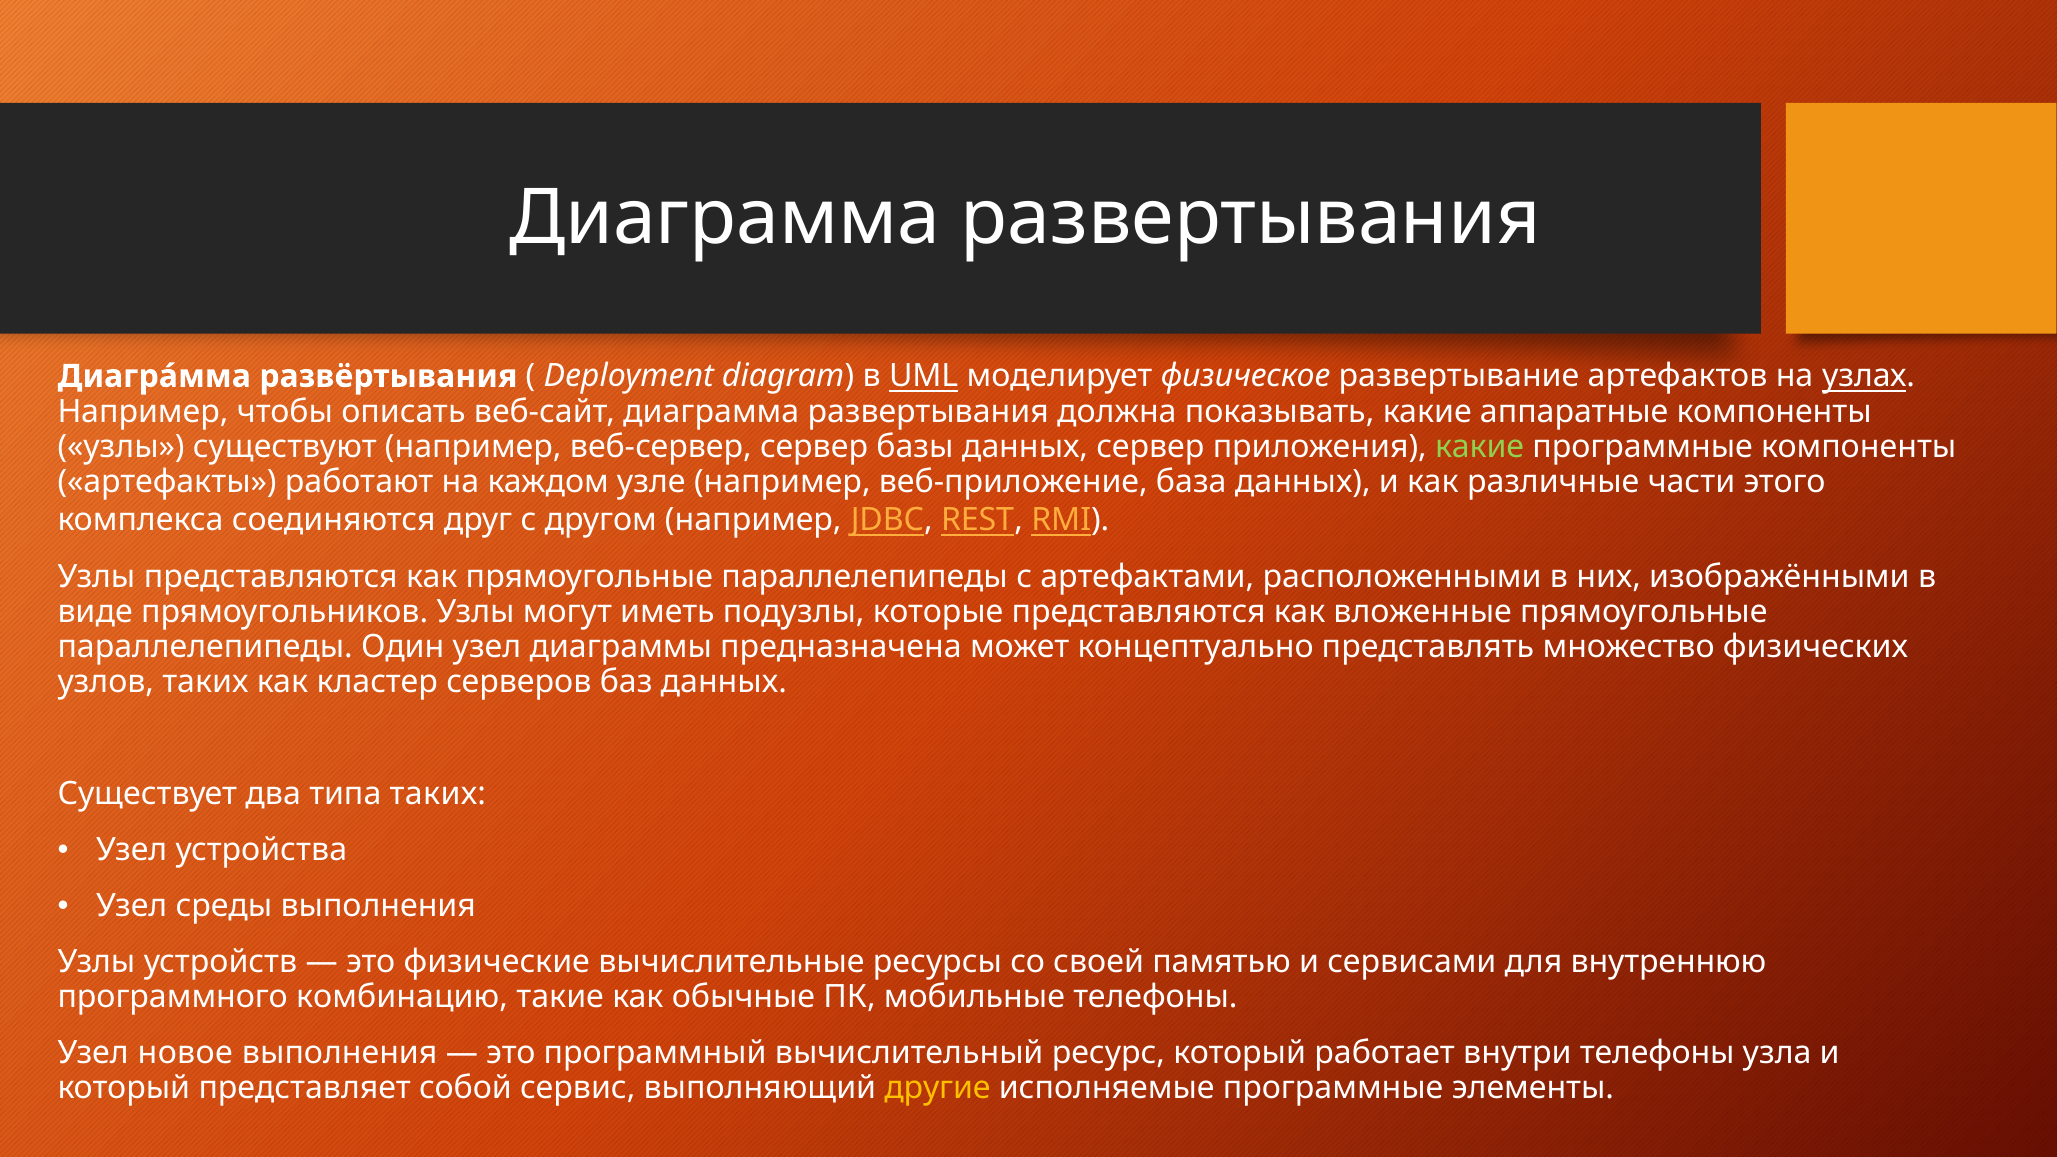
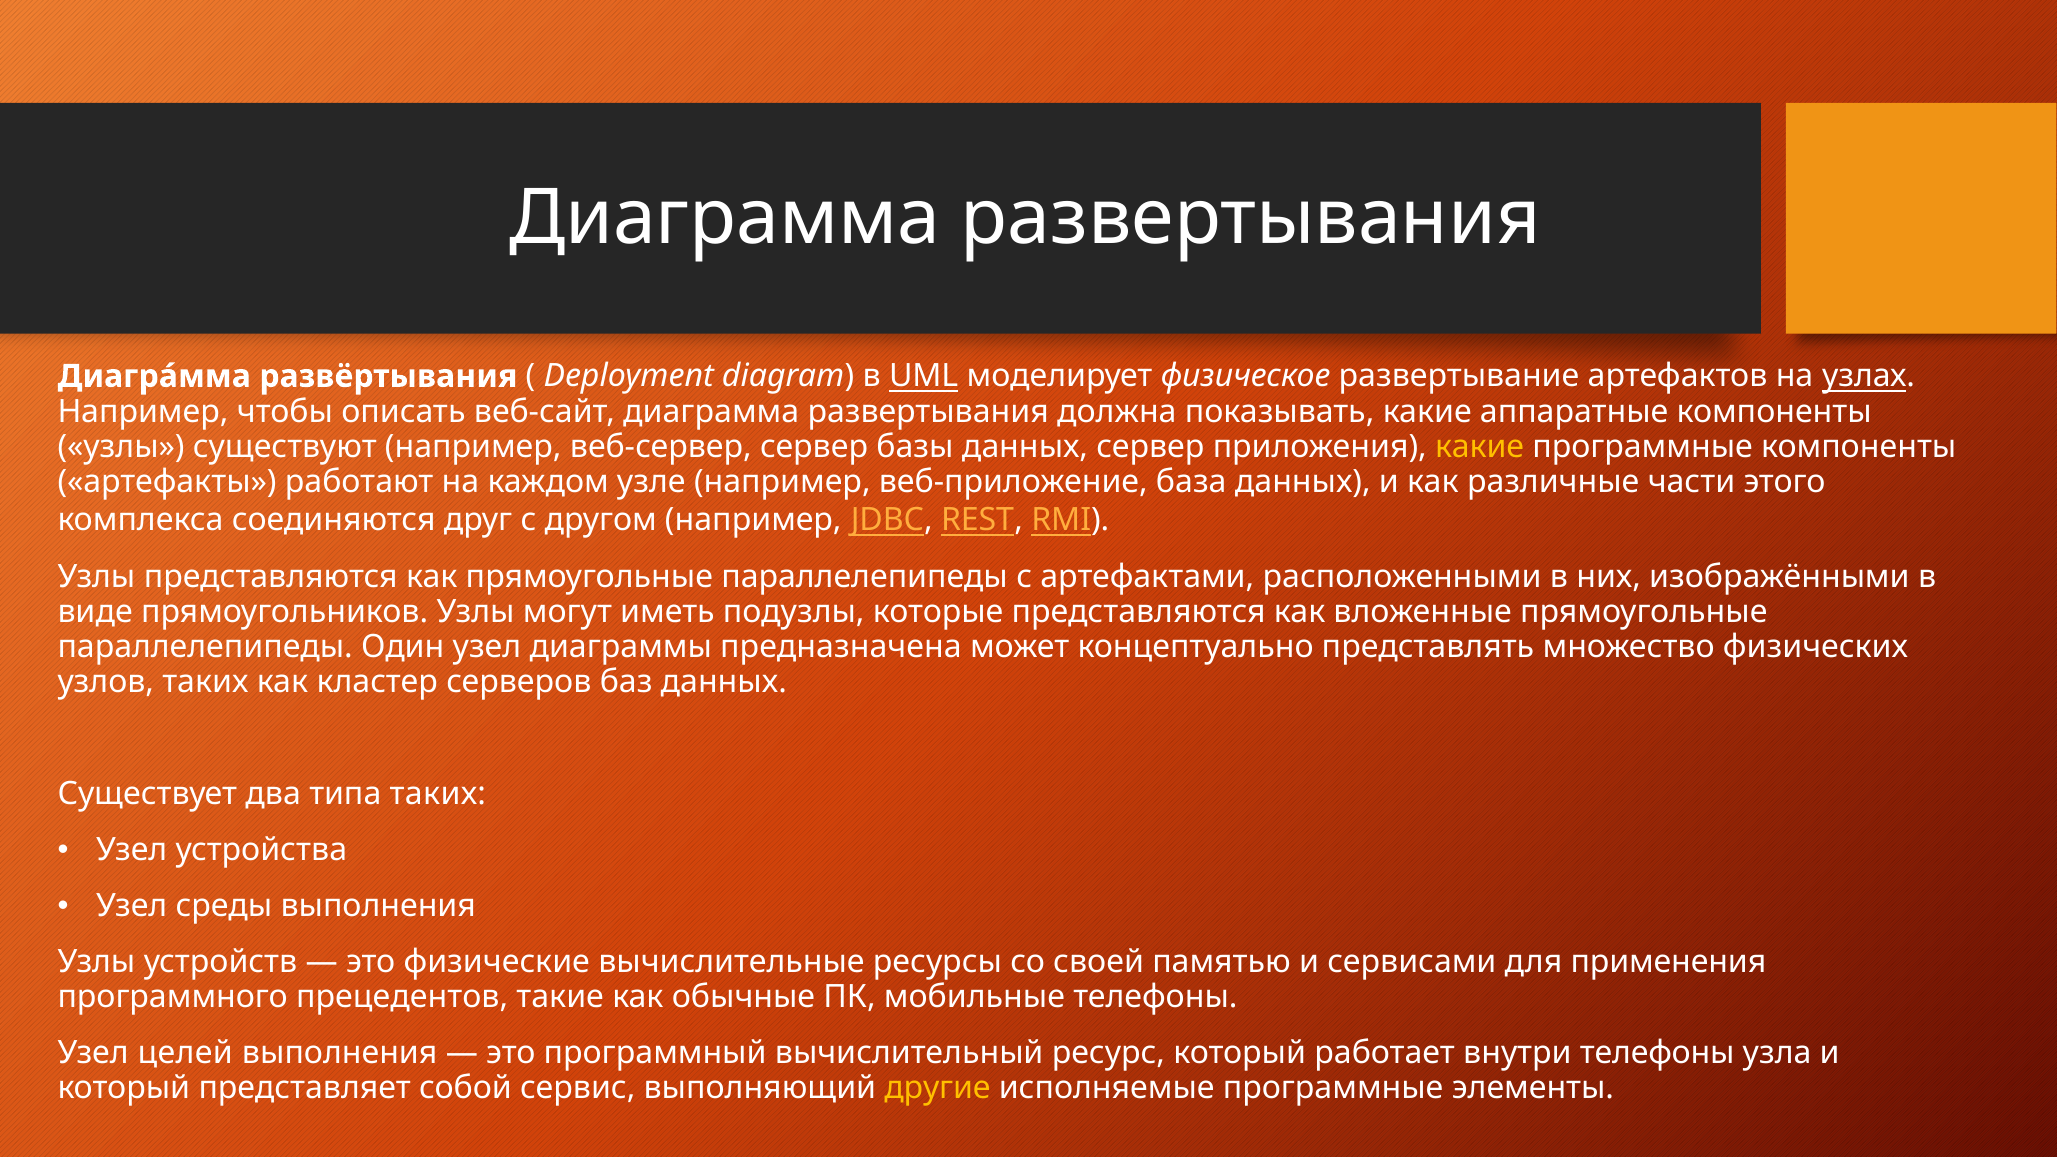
какие colour: light green -> yellow (1480, 447)
внутреннюю: внутреннюю -> применения (1668, 962)
комбинацию: комбинацию -> прецедентов (402, 997)
новое: новое -> целей (185, 1053)
